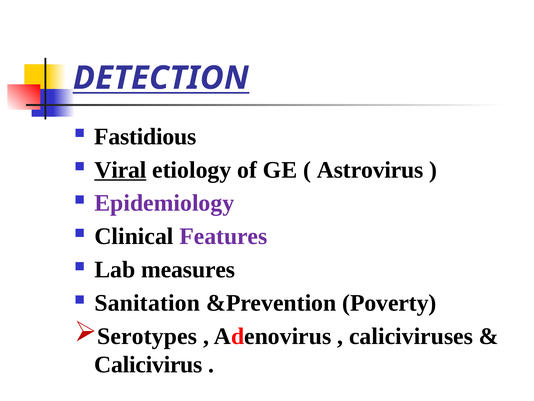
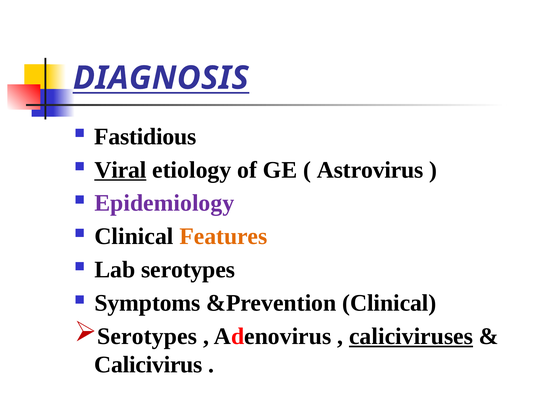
DETECTION: DETECTION -> DIAGNOSIS (161, 78)
Features colour: purple -> orange (223, 236)
Lab measures: measures -> serotypes (188, 269)
Sanitation: Sanitation -> Symptoms (147, 303)
&Prevention Poverty: Poverty -> Clinical (389, 303)
caliciviruses underline: none -> present (411, 336)
